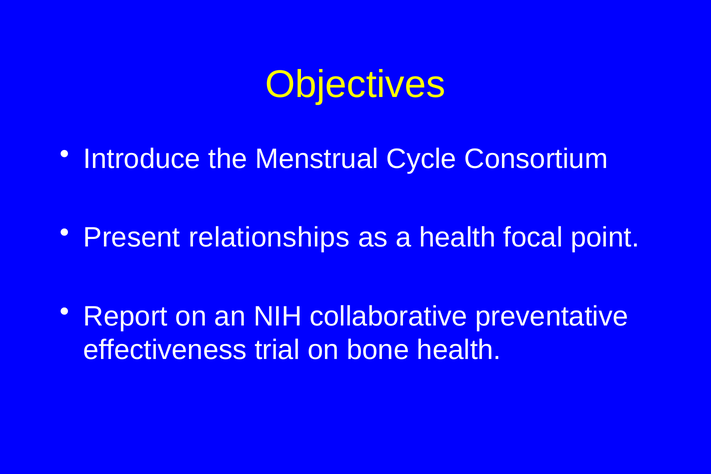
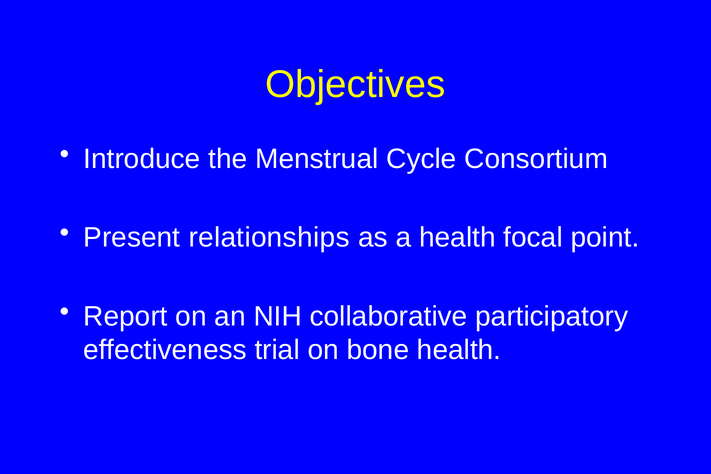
preventative: preventative -> participatory (552, 316)
